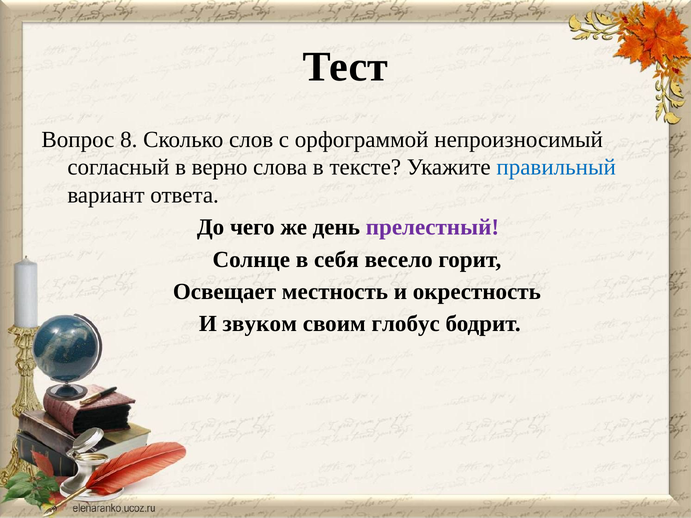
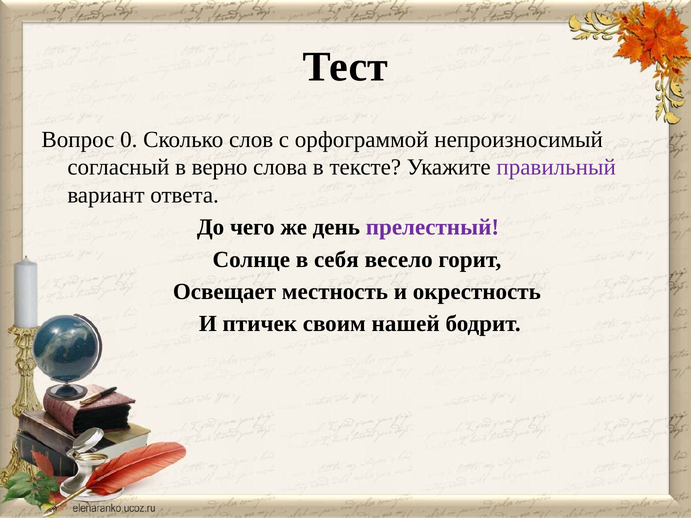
8: 8 -> 0 (129, 140)
правильный colour: blue -> purple (556, 167)
звуком: звуком -> птичек (260, 324)
глобус: глобус -> нашей (406, 324)
